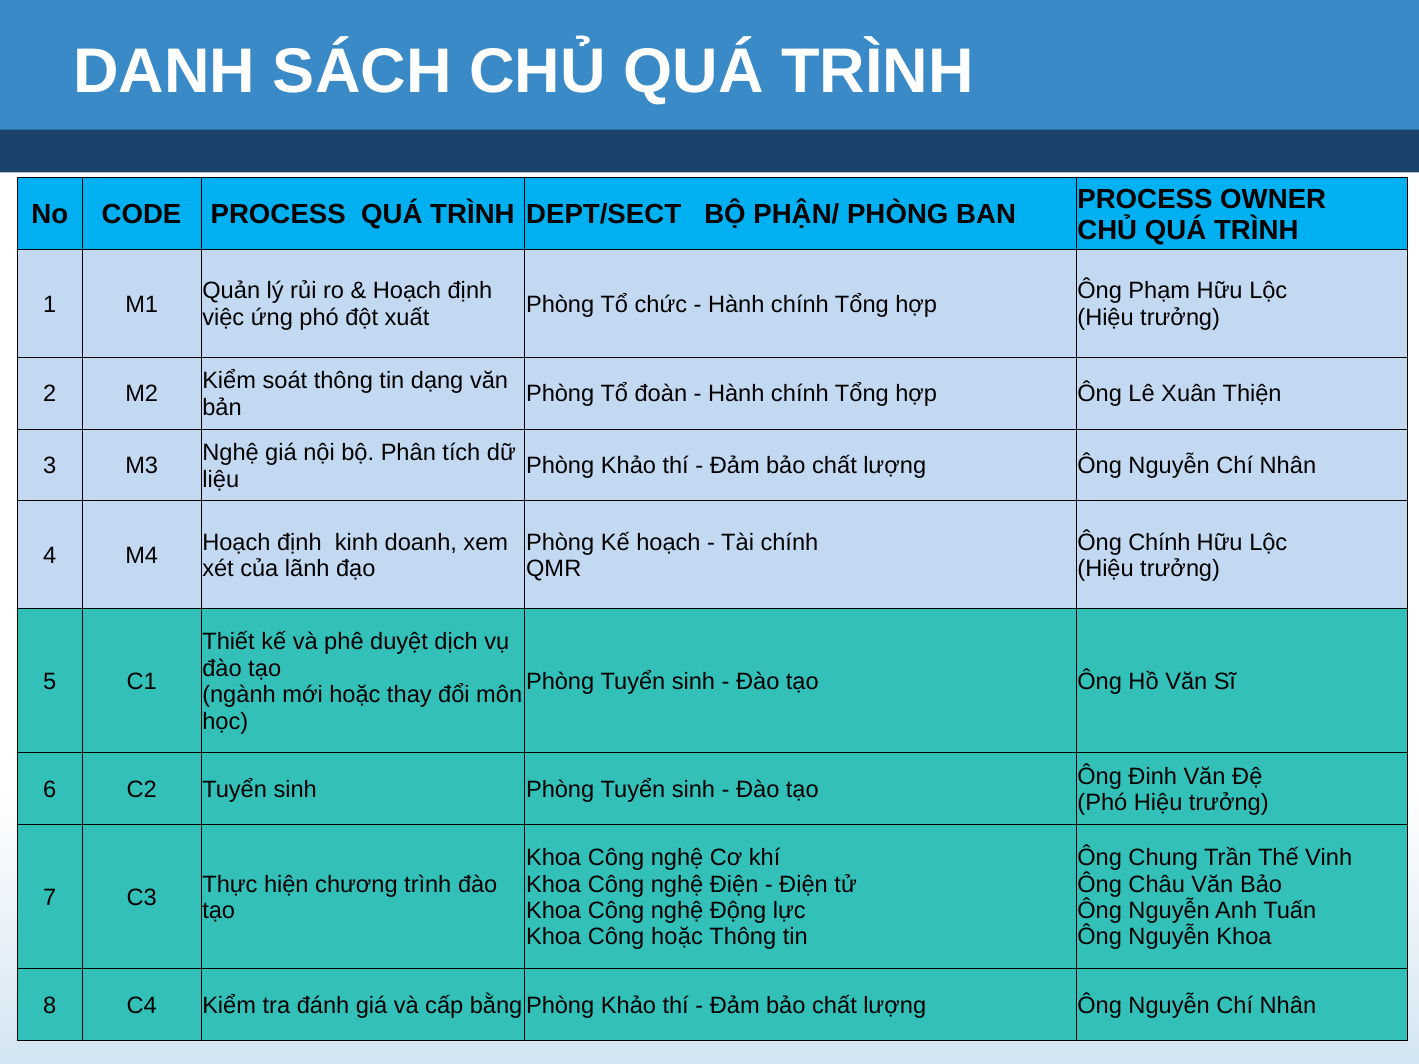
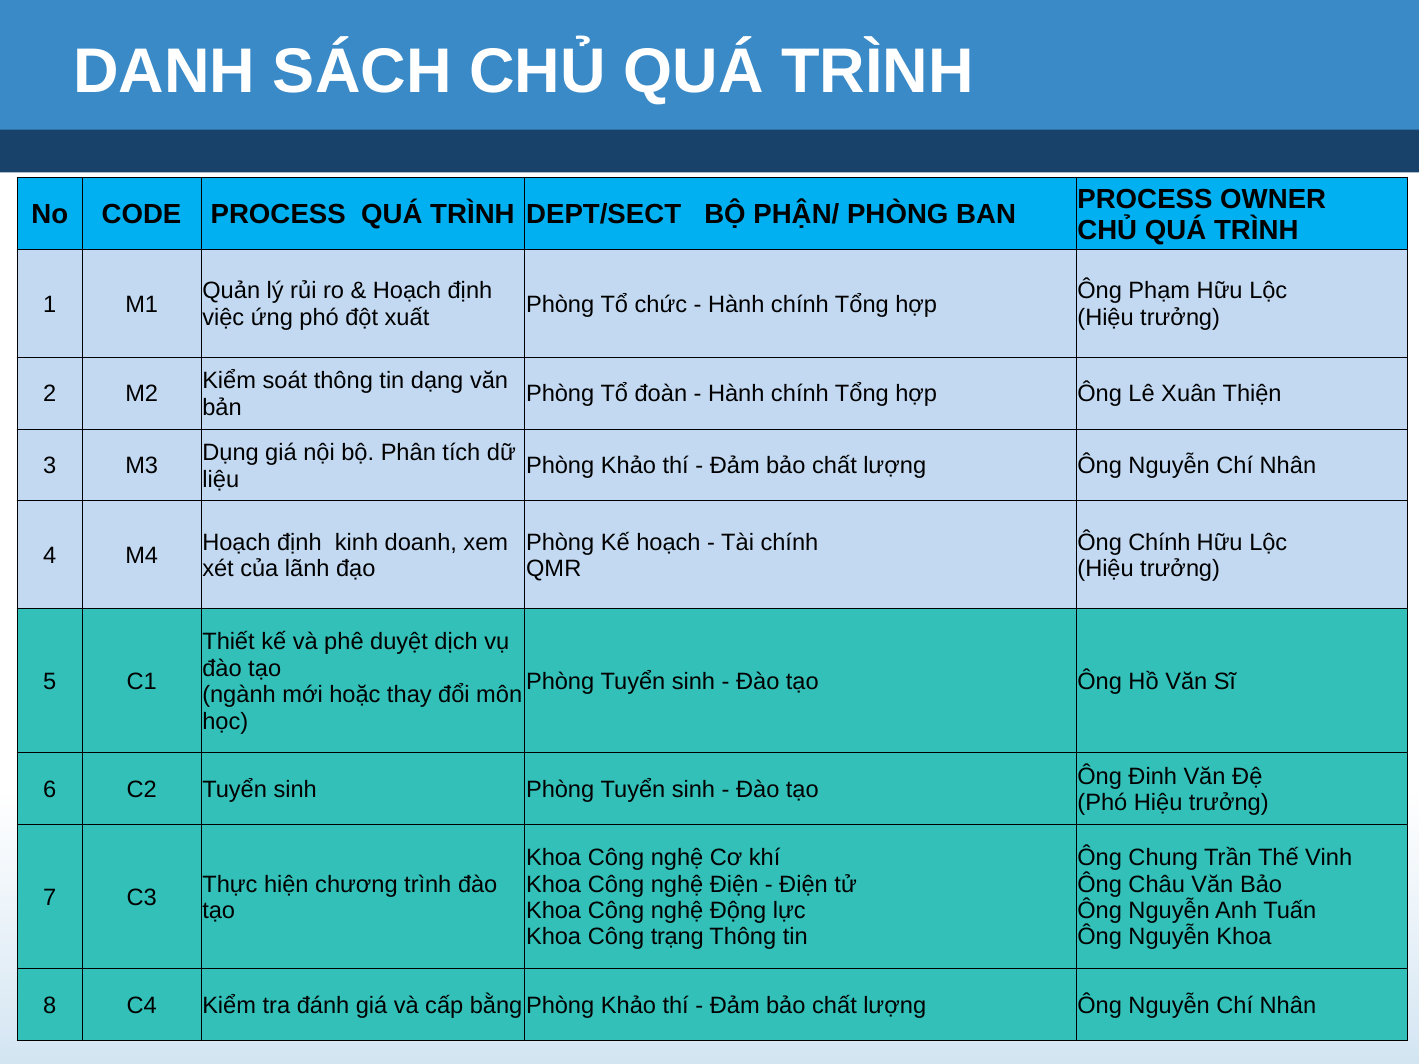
Nghệ: Nghệ -> Dụng (231, 453)
Công hoặc: hoặc -> trạng (677, 937)
